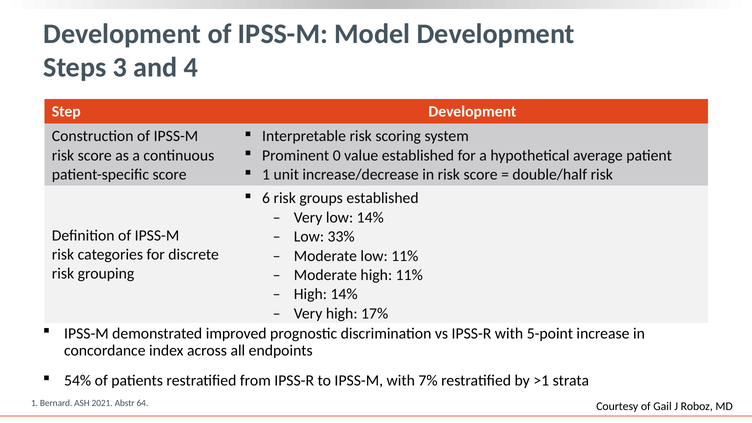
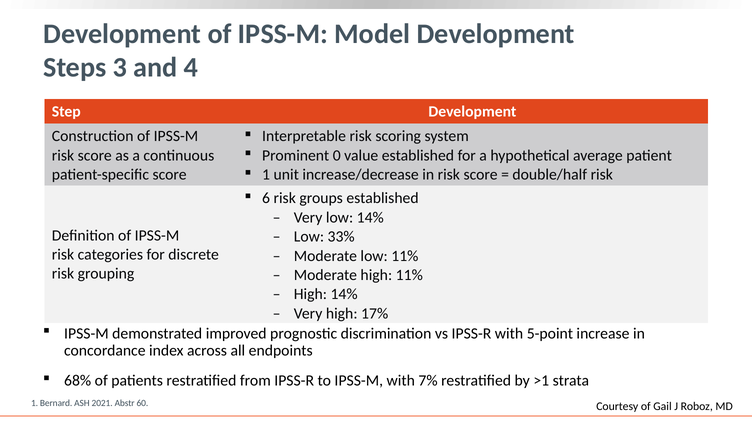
54%: 54% -> 68% (78, 381)
64: 64 -> 60 (142, 403)
